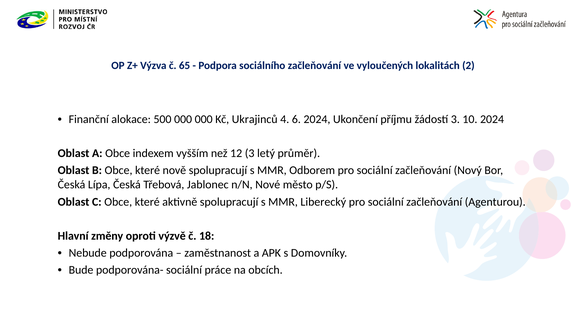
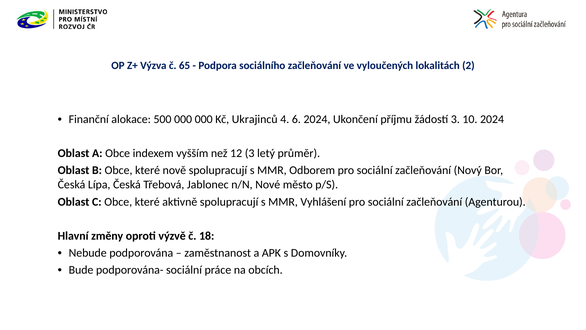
Liberecký: Liberecký -> Vyhlášení (323, 202)
